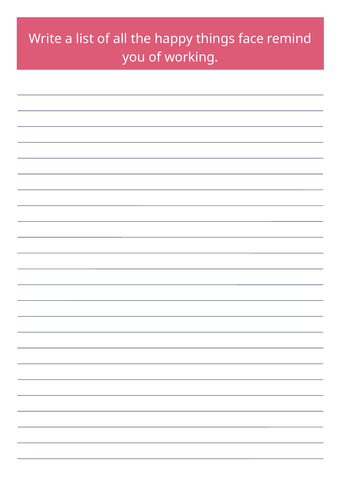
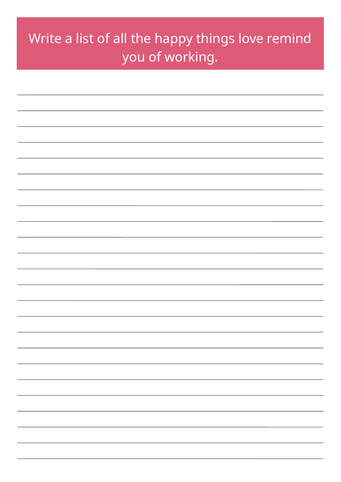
face: face -> love (251, 39)
